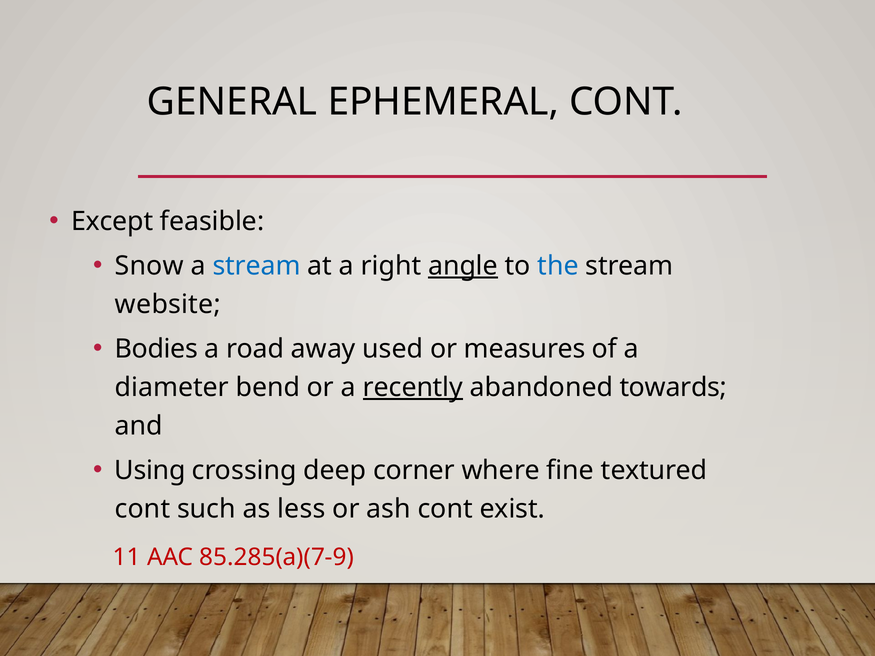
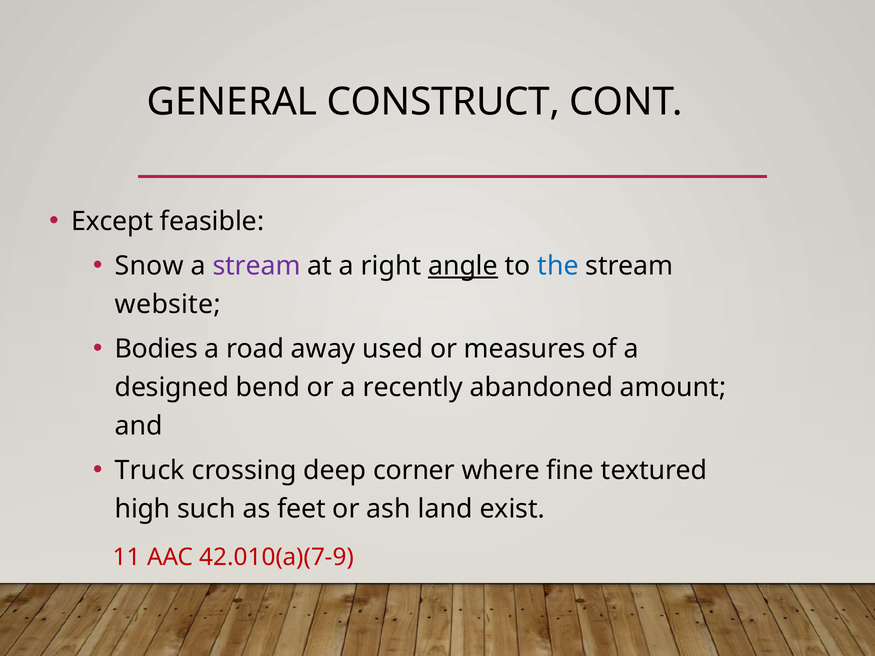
EPHEMERAL: EPHEMERAL -> CONSTRUCT (443, 102)
stream colour: blue -> purple (257, 266)
diameter: diameter -> designed (172, 388)
recently underline: present -> none (413, 388)
towards: towards -> amount (673, 388)
Using: Using -> Truck (150, 471)
cont: cont -> high (143, 509)
less: less -> feet (301, 509)
ash cont: cont -> land (445, 509)
85.285(a)(7-9: 85.285(a)(7-9 -> 42.010(a)(7-9 (277, 558)
